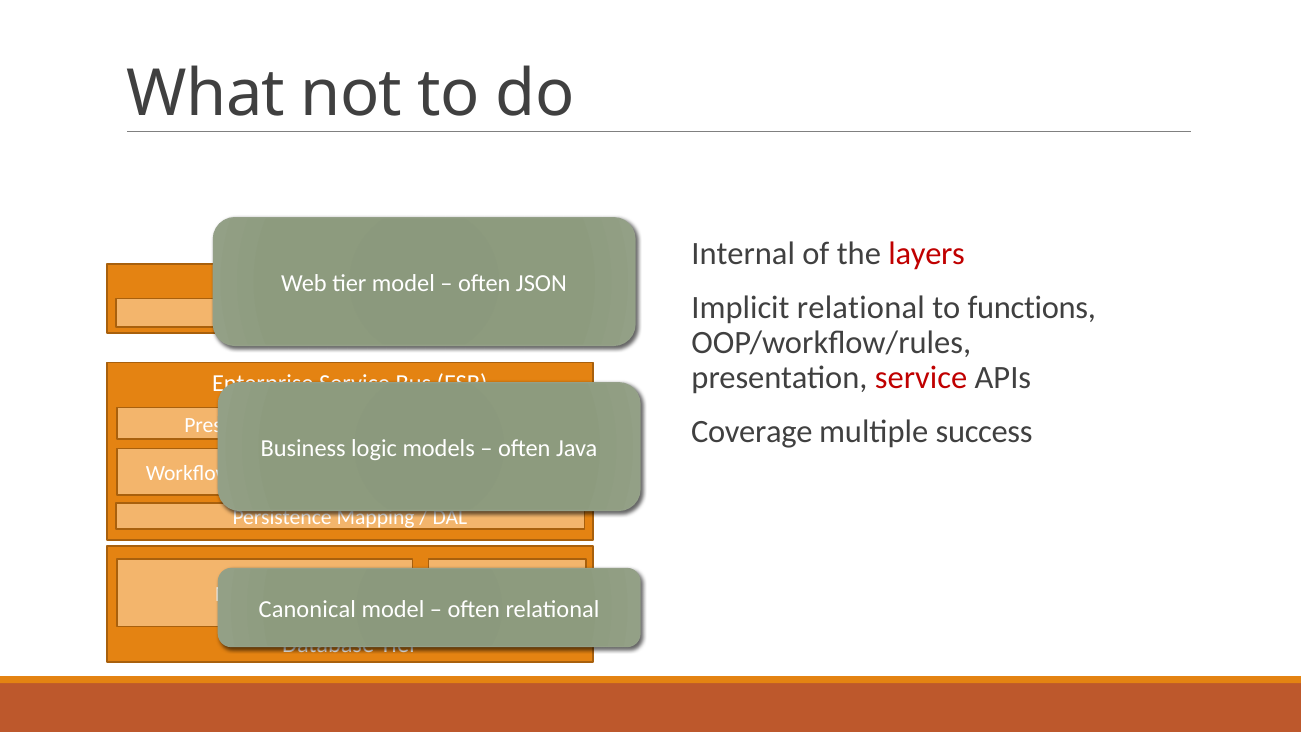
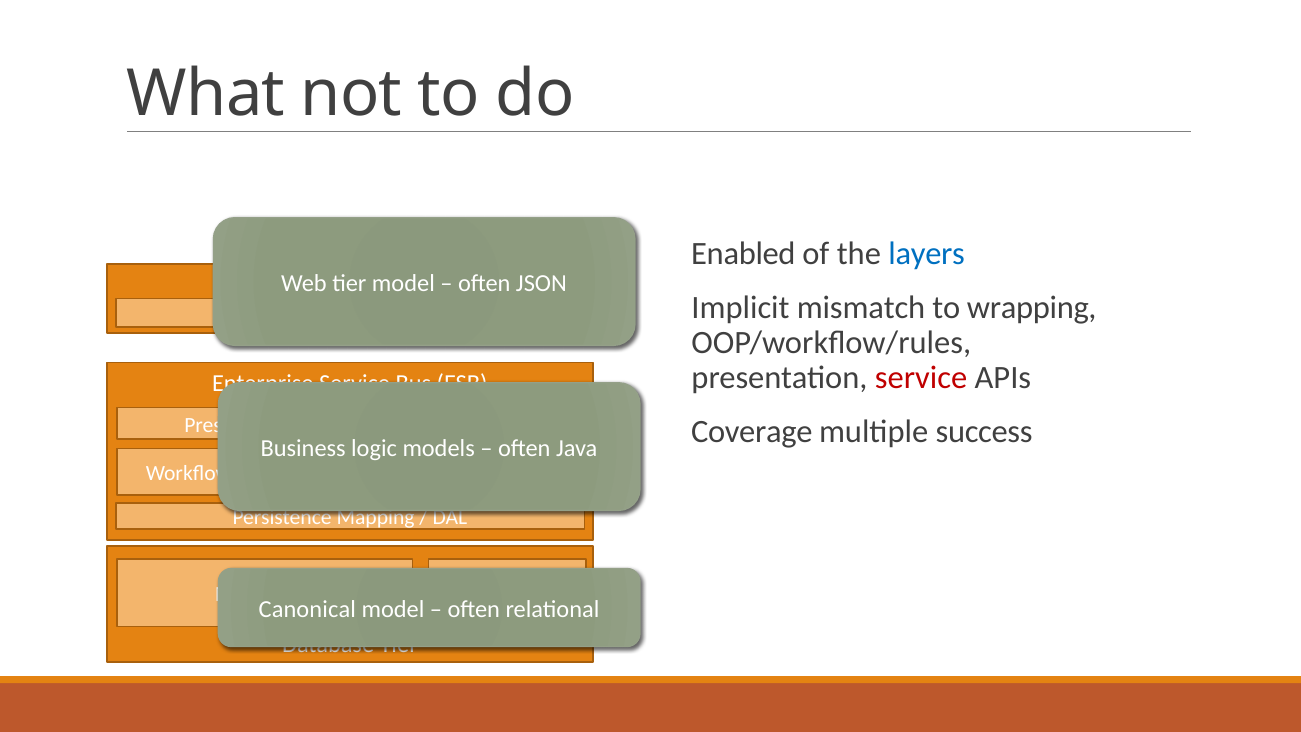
Internal: Internal -> Enabled (743, 253)
layers colour: red -> blue (927, 253)
Implicit relational: relational -> mismatch (861, 307)
functions: functions -> wrapping (1032, 307)
